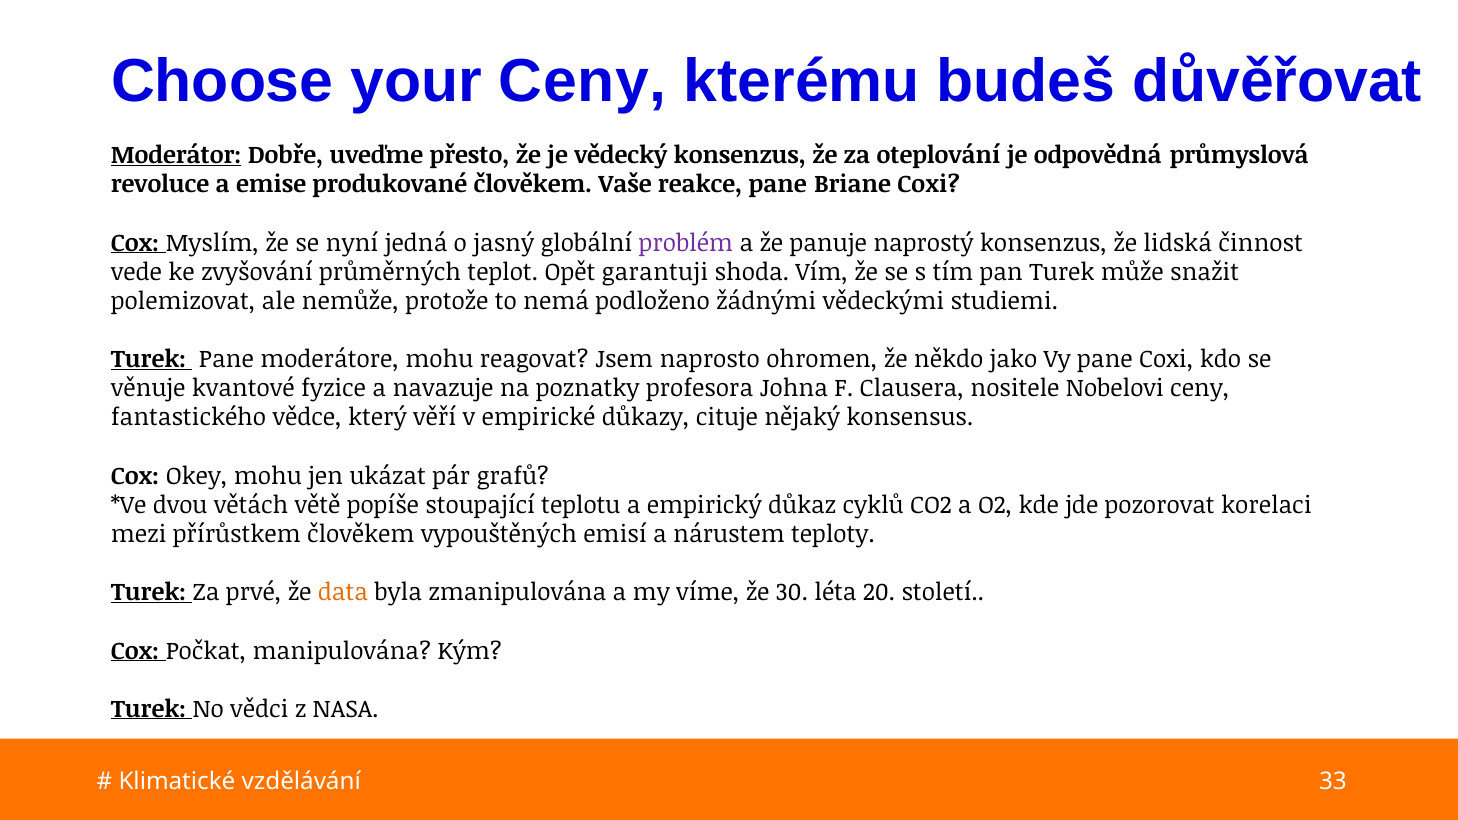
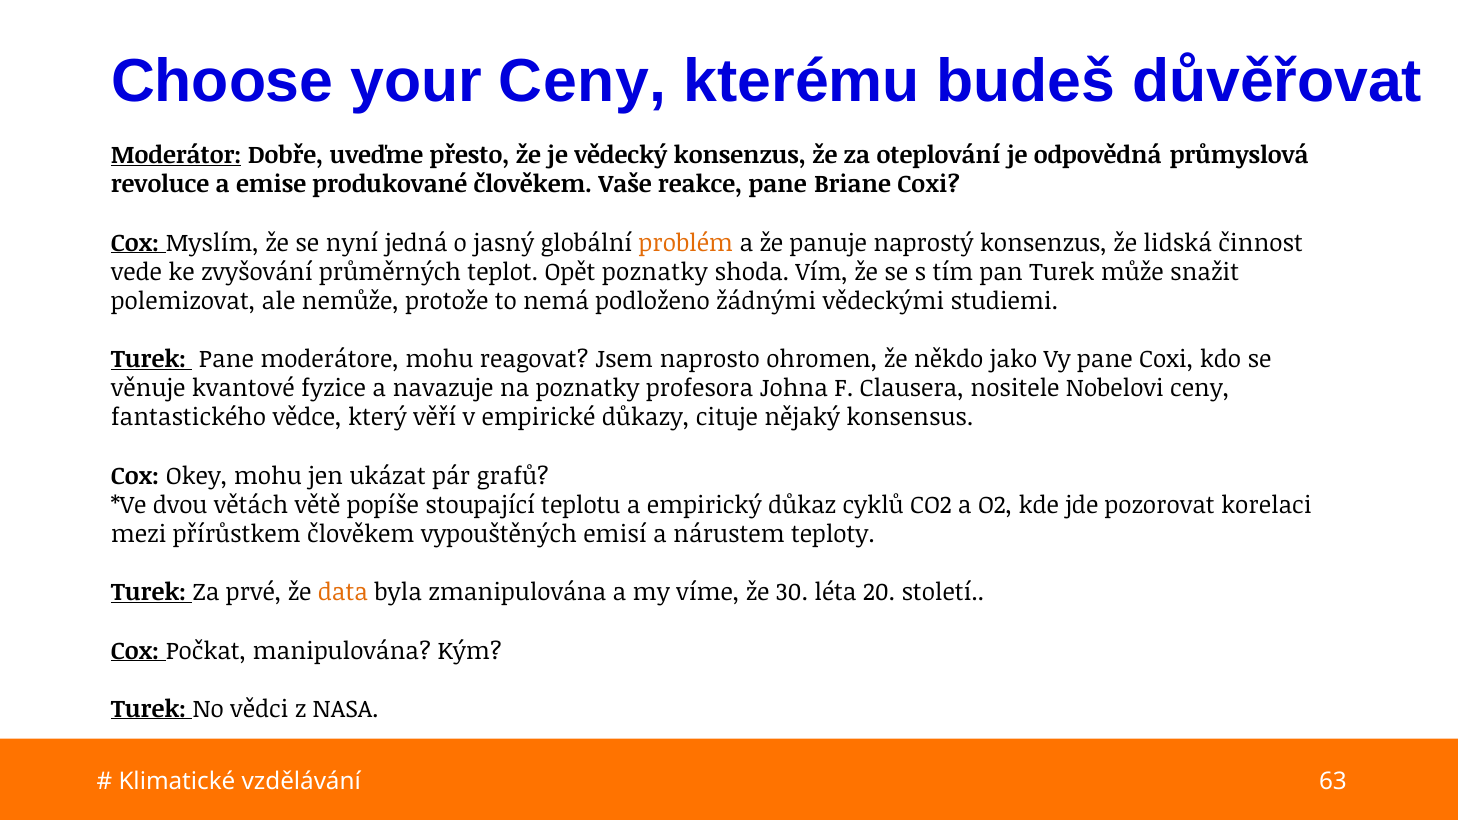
problém colour: purple -> orange (686, 243)
Opět garantuji: garantuji -> poznatky (655, 272)
33: 33 -> 63 (1333, 782)
